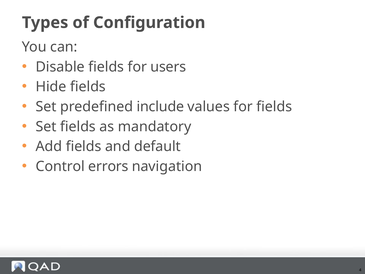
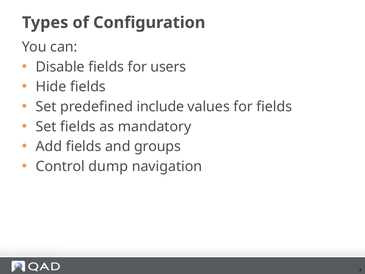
default: default -> groups (157, 146)
errors: errors -> dump (108, 166)
